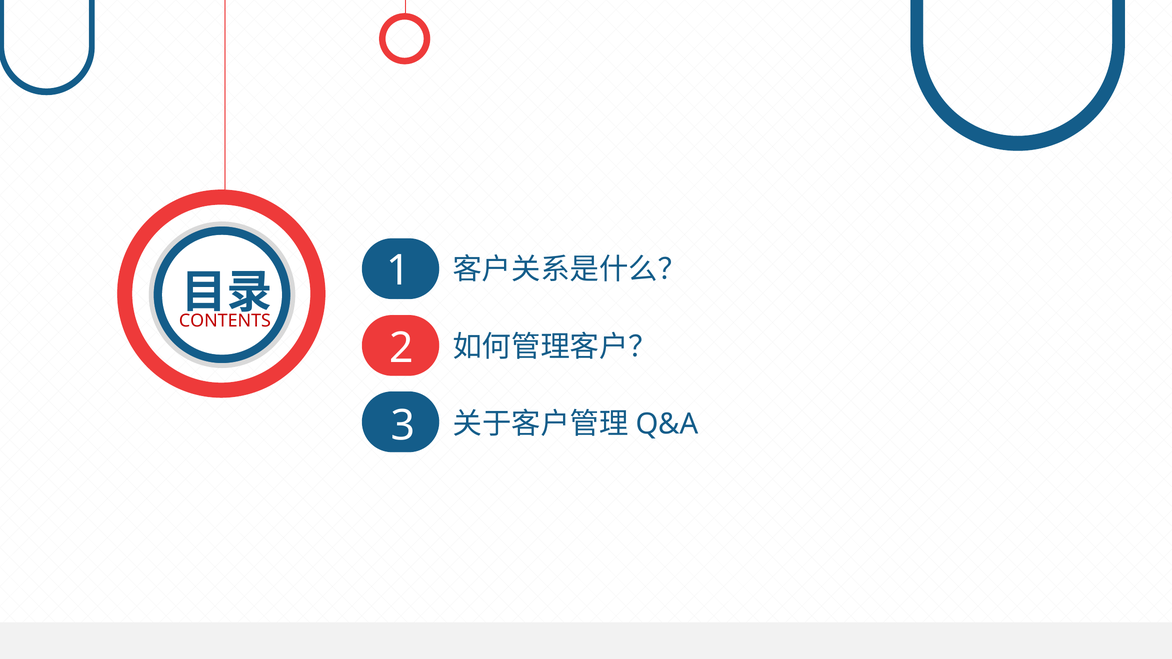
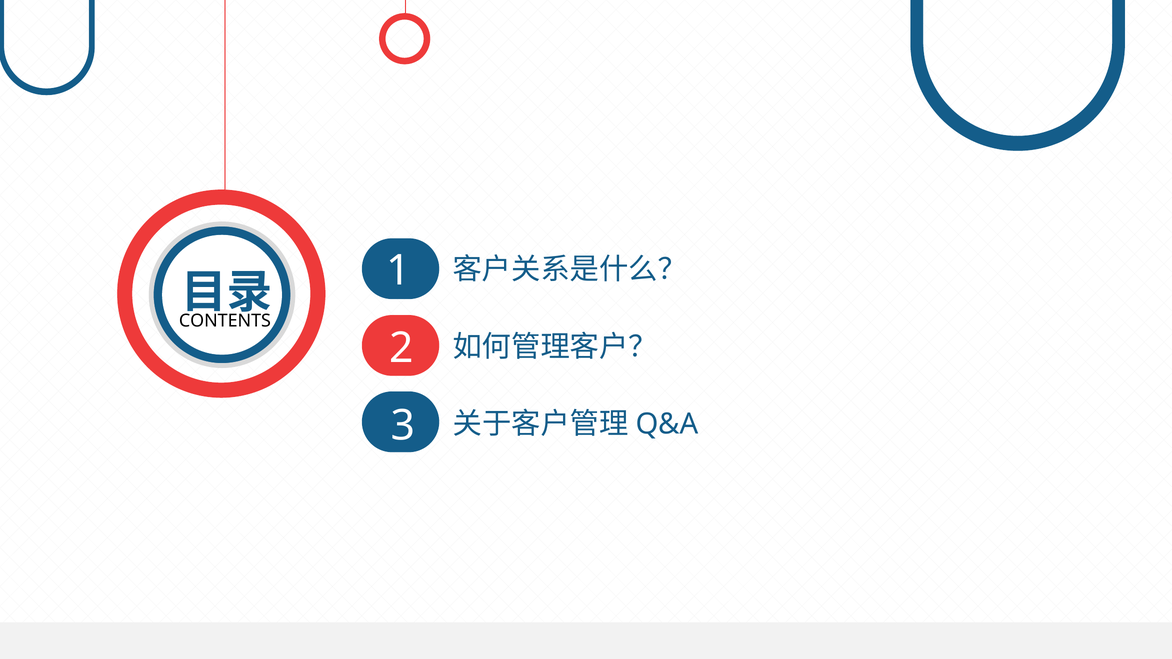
CONTENTS colour: red -> black (225, 321)
